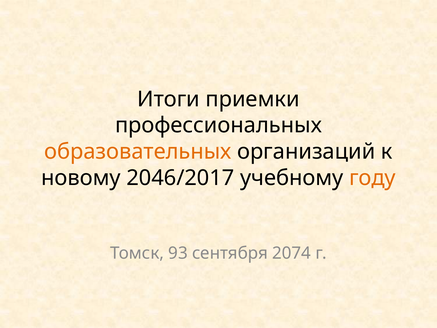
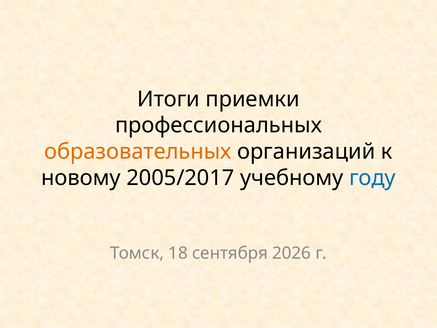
2046/2017: 2046/2017 -> 2005/2017 (180, 178)
году colour: orange -> blue (372, 178)
93: 93 -> 18 (178, 253)
2074: 2074 -> 2026 (292, 253)
